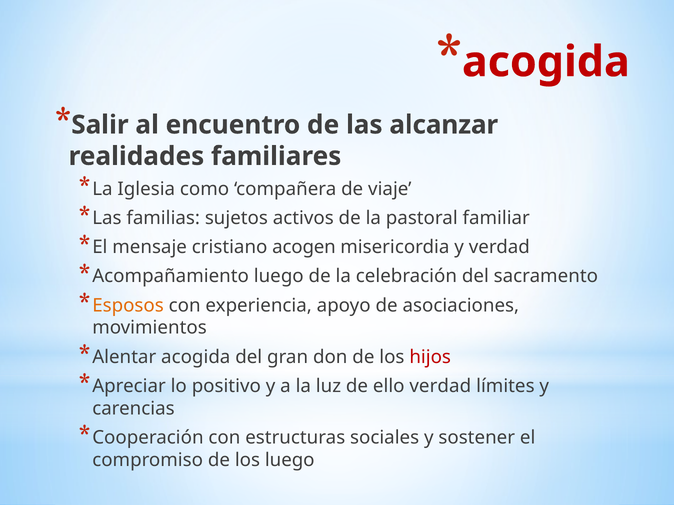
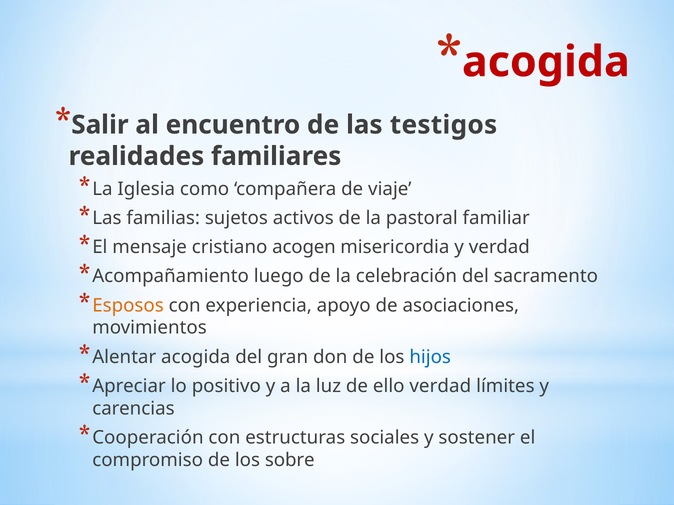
alcanzar: alcanzar -> testigos (444, 125)
hijos colour: red -> blue (430, 357)
los luego: luego -> sobre (290, 460)
